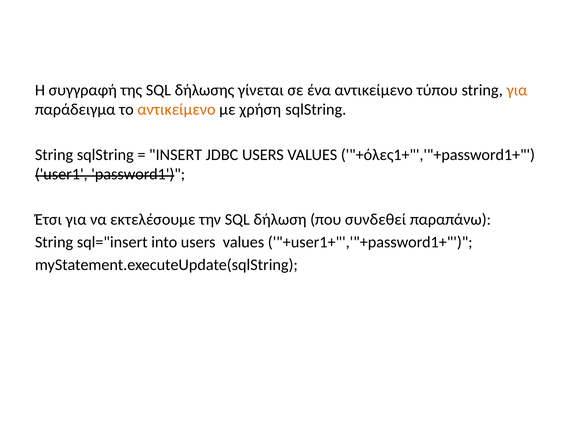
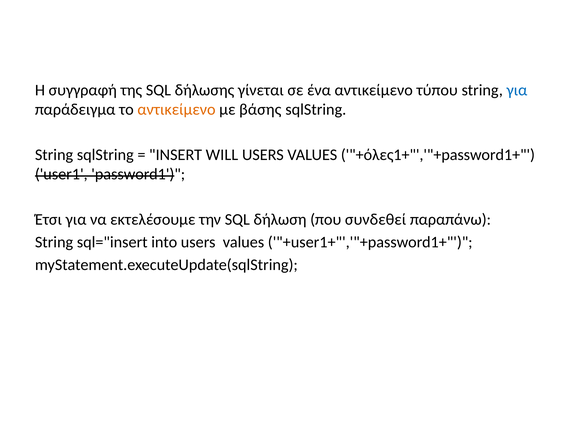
για colour: orange -> blue (517, 90)
χρήση: χρήση -> βάσης (260, 109)
JDBC: JDBC -> WILL (222, 155)
